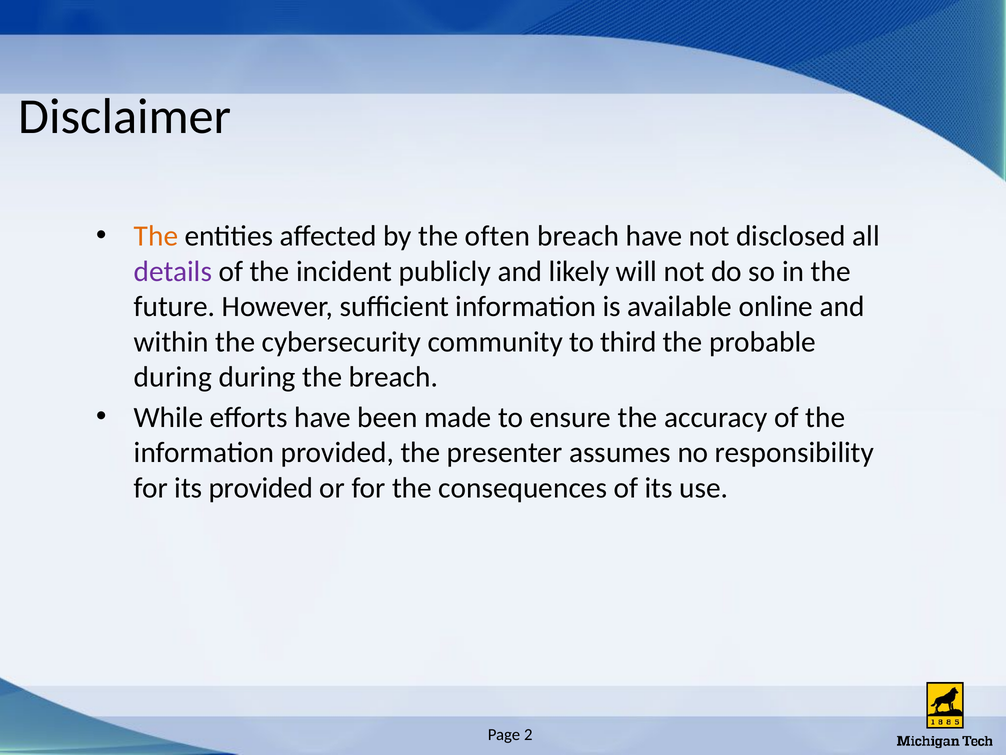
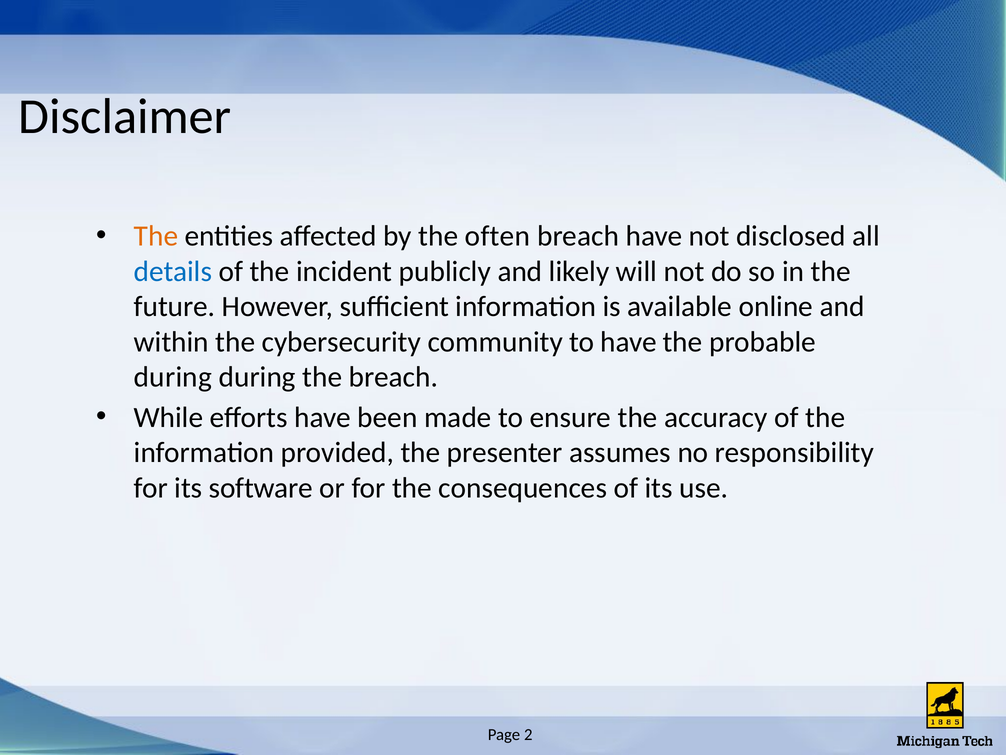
details colour: purple -> blue (173, 271)
to third: third -> have (629, 342)
its provided: provided -> software (261, 487)
